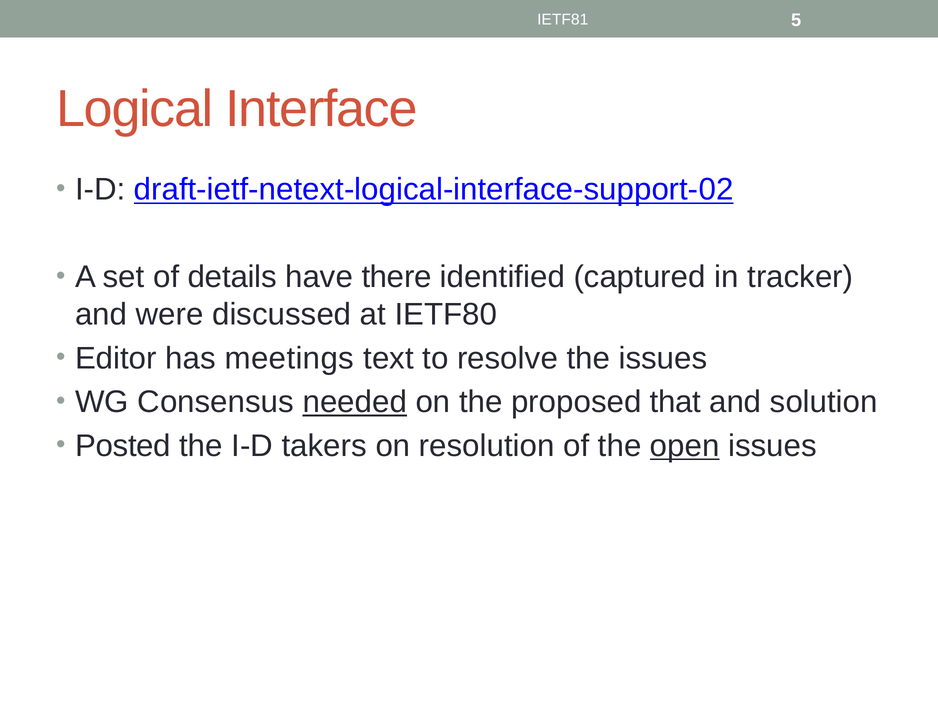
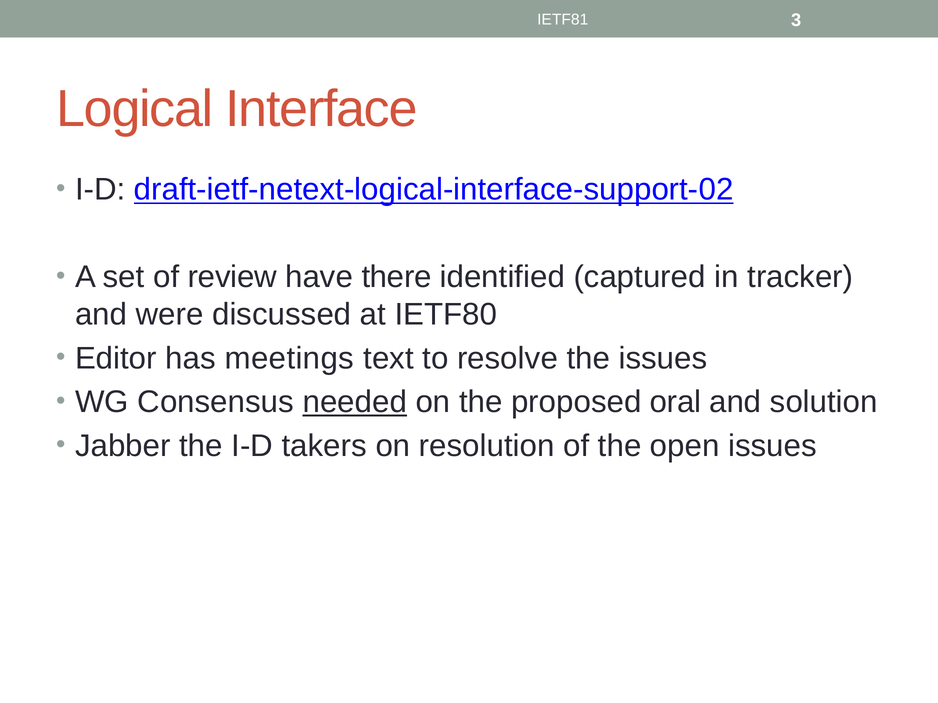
5: 5 -> 3 (796, 20)
details: details -> review (232, 277)
that: that -> oral (675, 402)
Posted: Posted -> Jabber (123, 446)
open underline: present -> none (685, 446)
